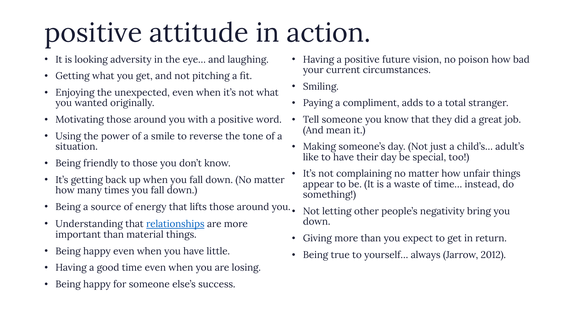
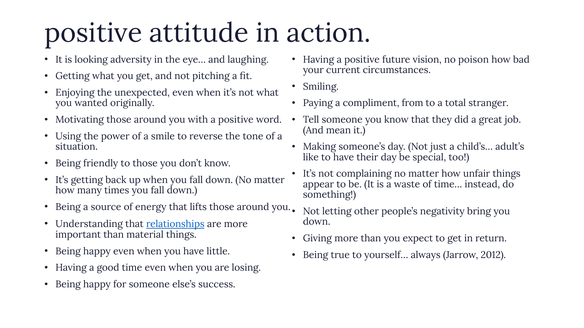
adds: adds -> from (413, 103)
